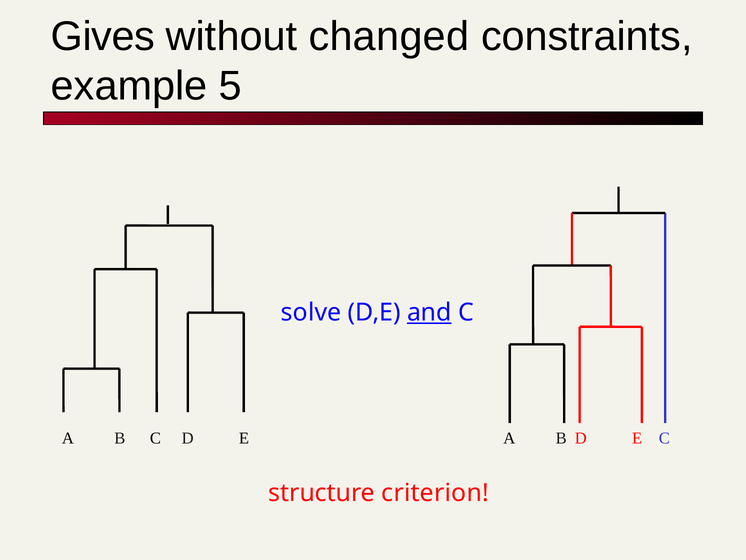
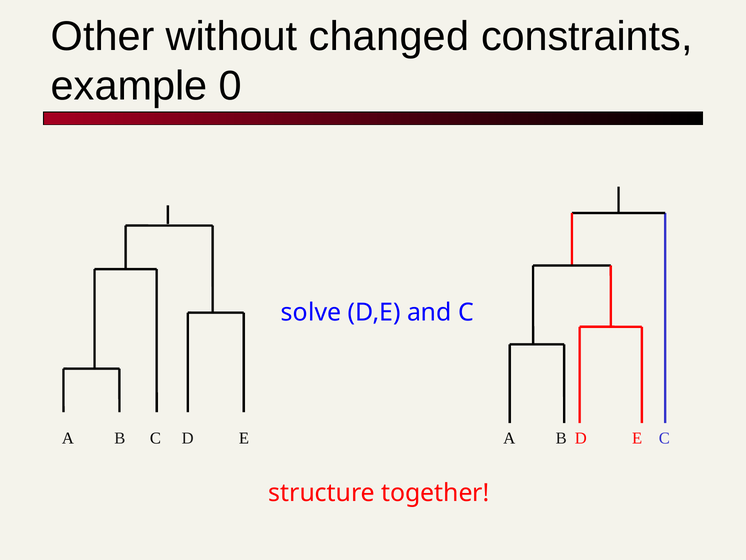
Gives: Gives -> Other (103, 36)
5: 5 -> 0 (230, 86)
and underline: present -> none (429, 312)
criterion: criterion -> together (435, 493)
